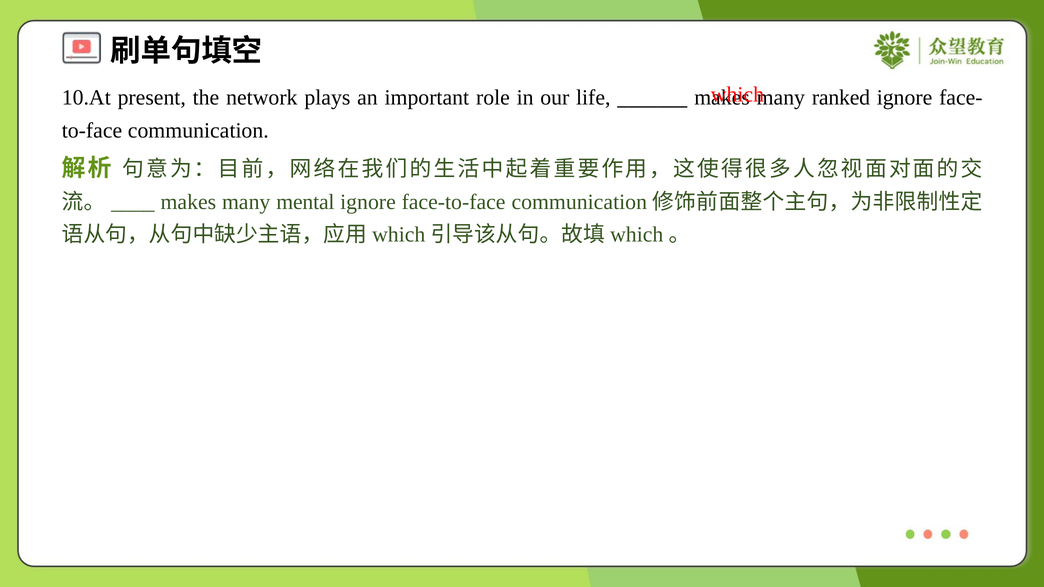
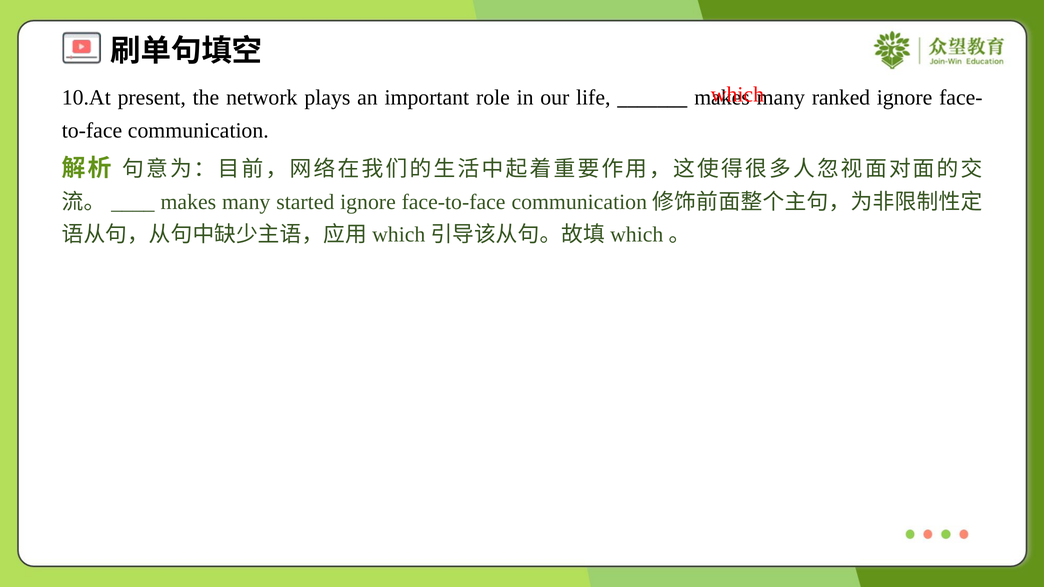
mental: mental -> started (305, 202)
